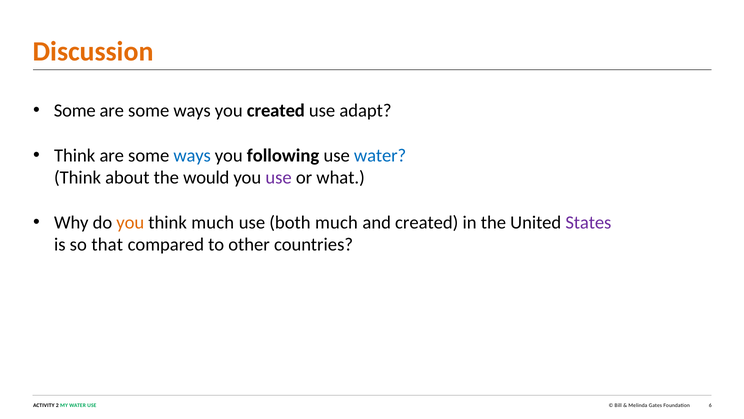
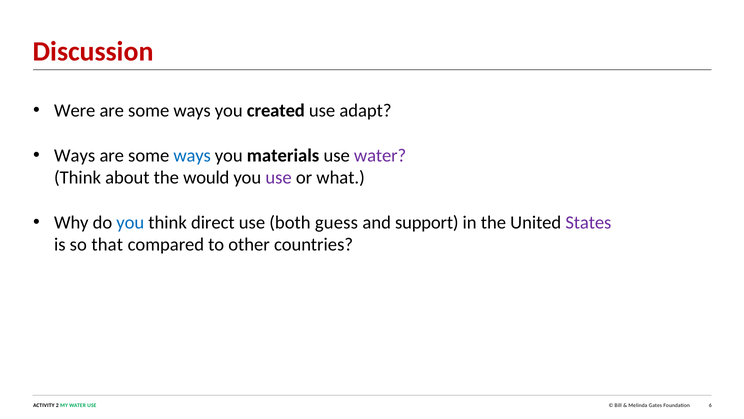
Discussion colour: orange -> red (93, 51)
Some: Some -> Were (75, 111)
Think: Think -> Ways (75, 155)
following: following -> materials (283, 155)
water colour: blue -> purple (380, 155)
you colour: orange -> blue (130, 222)
think much: much -> direct (213, 222)
both much: much -> guess (336, 222)
and created: created -> support (427, 222)
